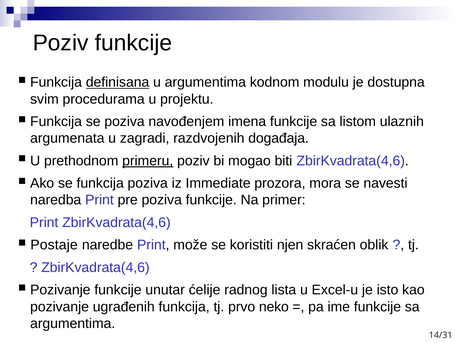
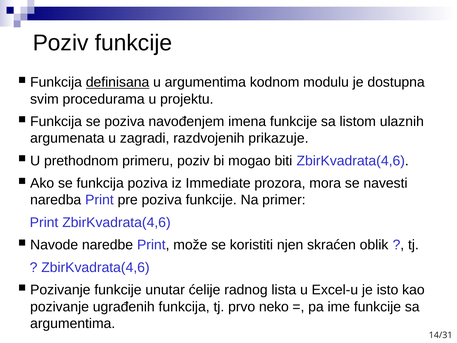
događaja: događaja -> prikazuje (278, 138)
primeru underline: present -> none (148, 161)
Postaje: Postaje -> Navode (54, 245)
